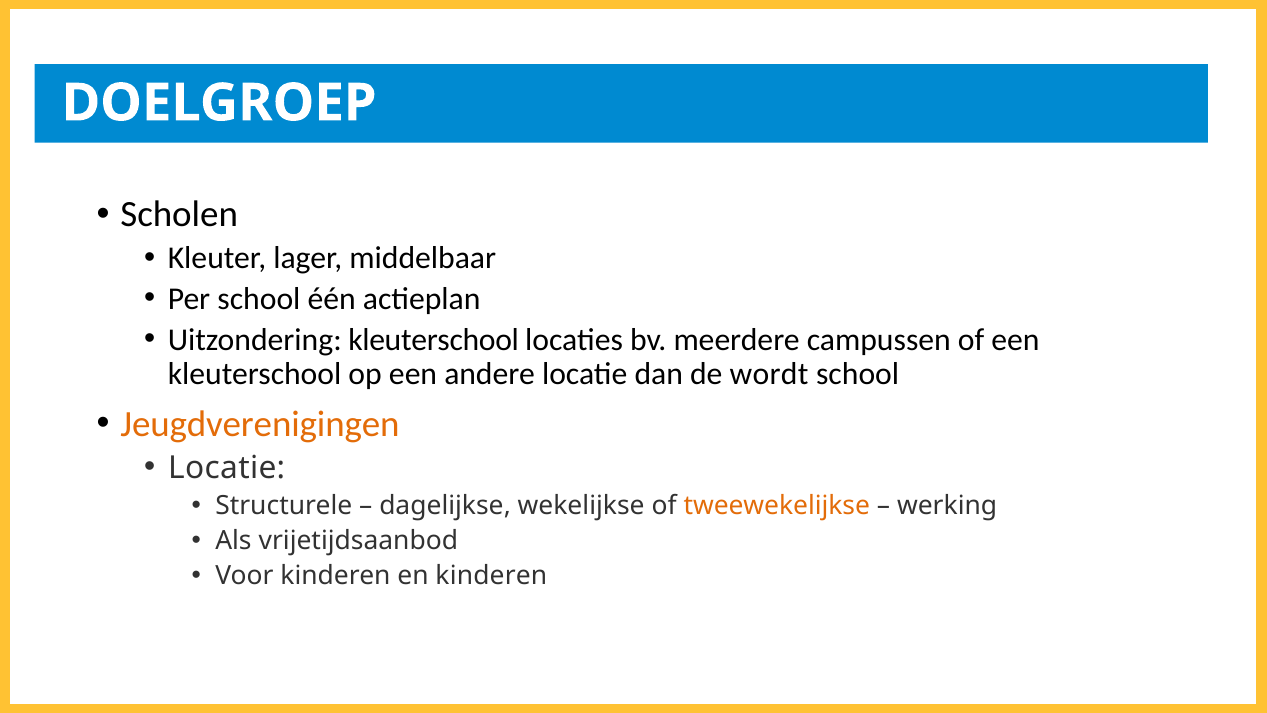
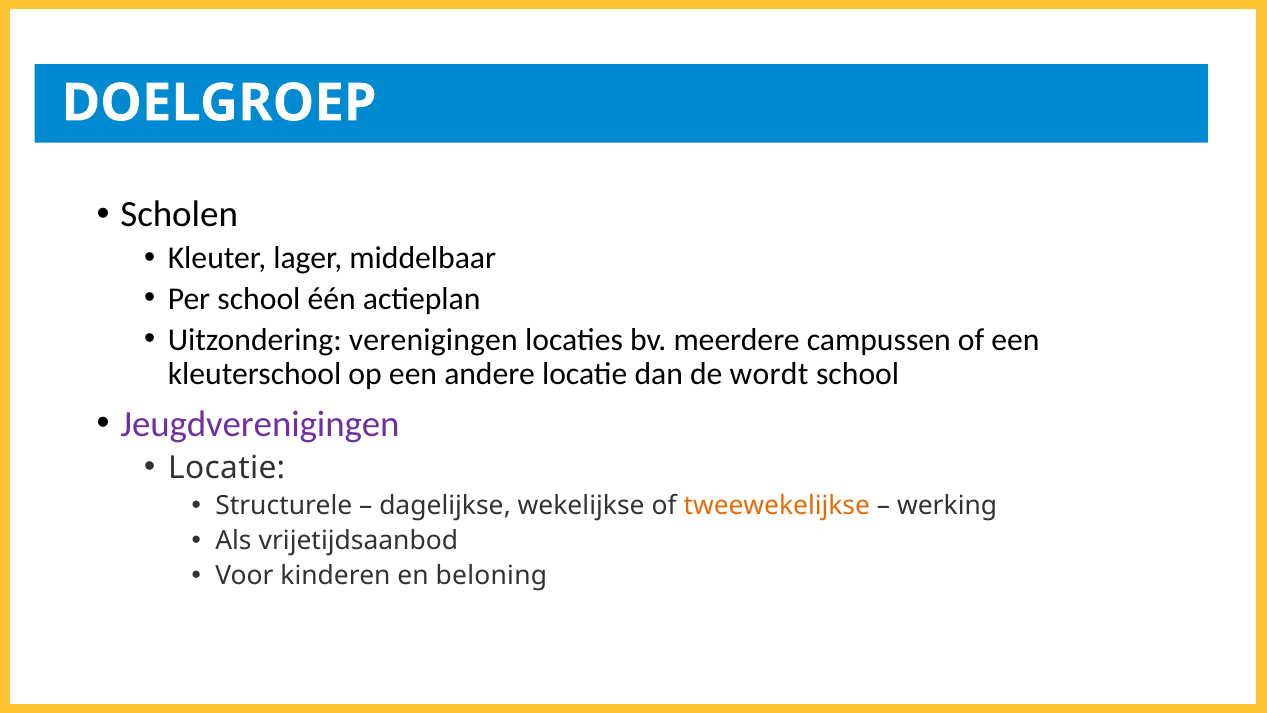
Uitzondering kleuterschool: kleuterschool -> verenigingen (433, 339)
Jeugdverenigingen colour: orange -> purple (260, 424)
en kinderen: kinderen -> beloning (491, 576)
